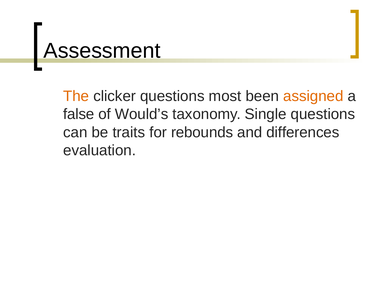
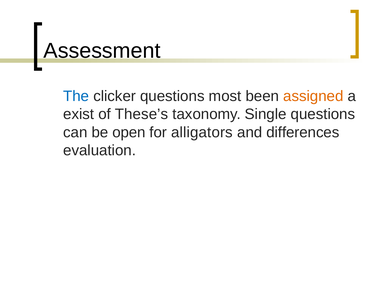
The colour: orange -> blue (76, 96)
false: false -> exist (79, 114)
Would’s: Would’s -> These’s (142, 114)
traits: traits -> open (129, 132)
rebounds: rebounds -> alligators (202, 132)
